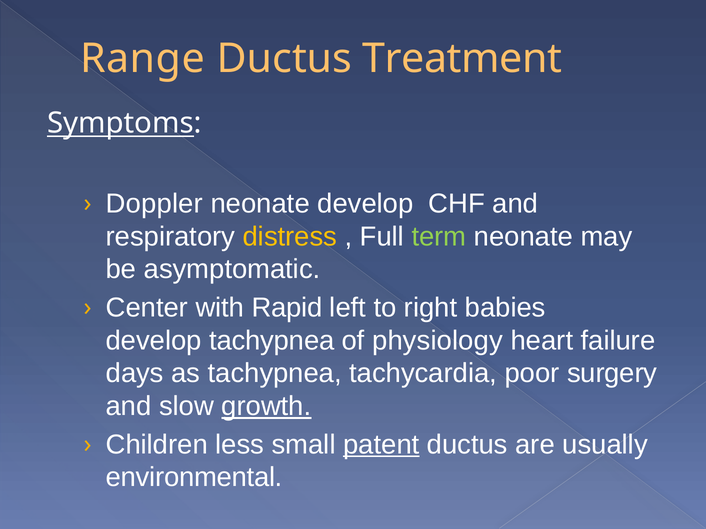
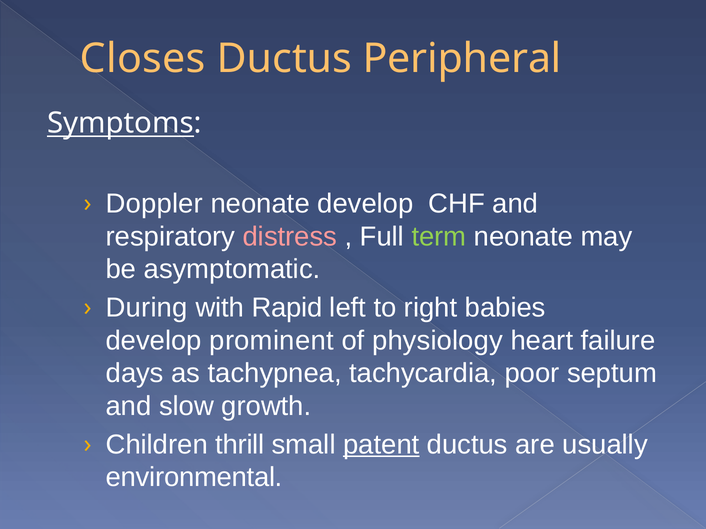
Range: Range -> Closes (143, 59)
Treatment: Treatment -> Peripheral (462, 59)
distress colour: yellow -> pink (290, 237)
Center: Center -> During (147, 308)
develop tachypnea: tachypnea -> prominent (272, 341)
surgery: surgery -> septum (612, 374)
growth underline: present -> none (266, 407)
less: less -> thrill (240, 445)
